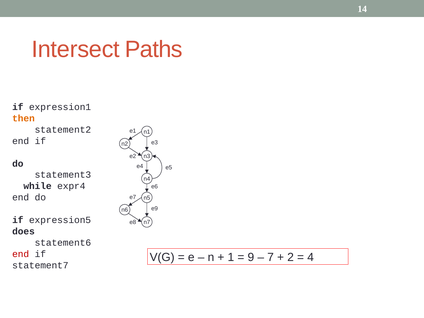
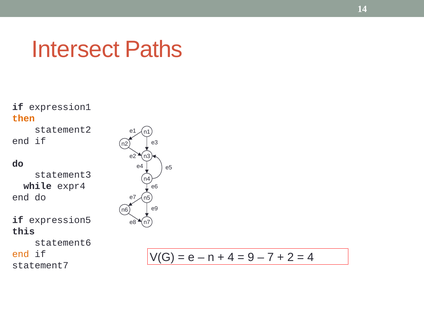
does: does -> this (23, 231)
end colour: red -> orange (21, 254)
1: 1 -> 4 (231, 257)
